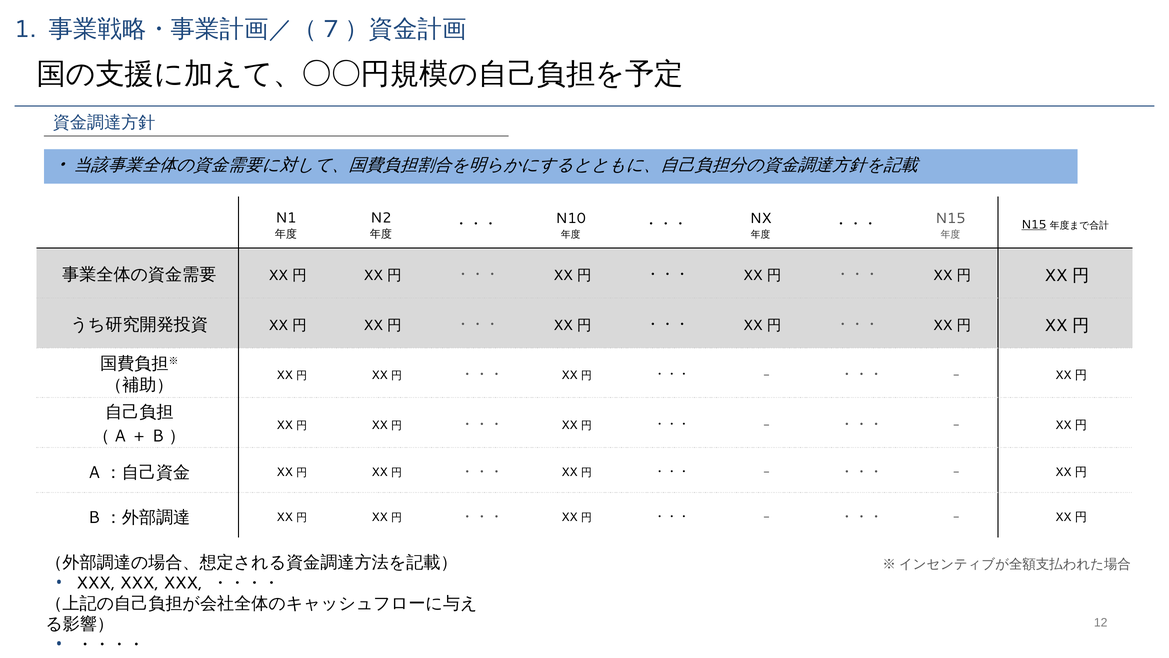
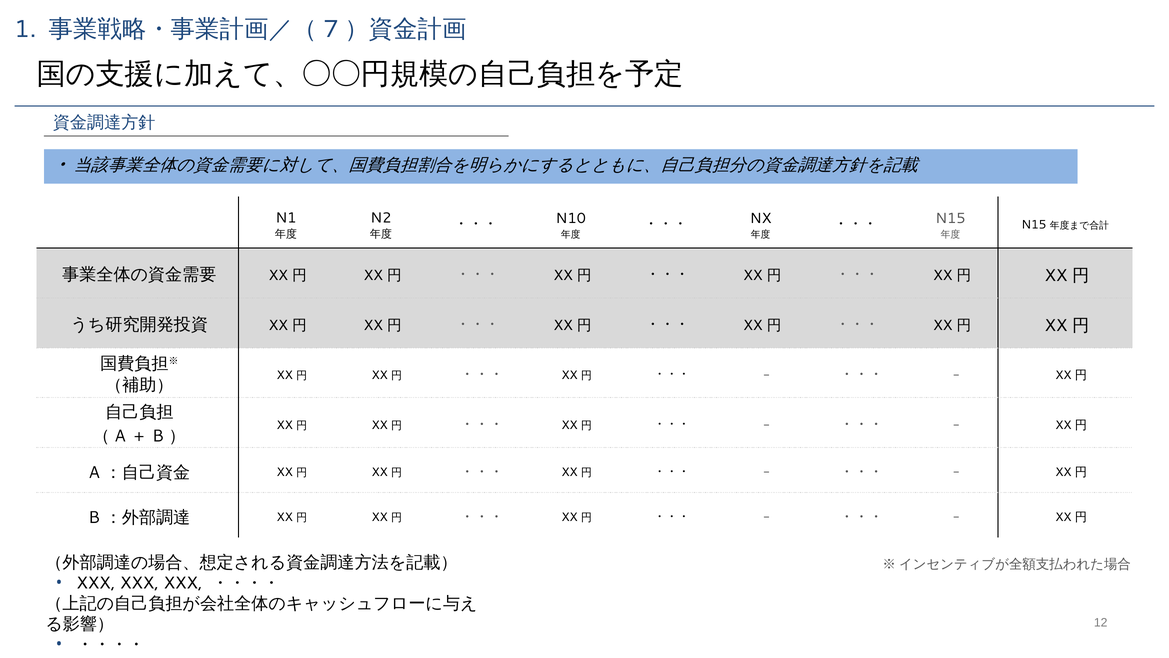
N15 underline: present -> none (1034, 224)
